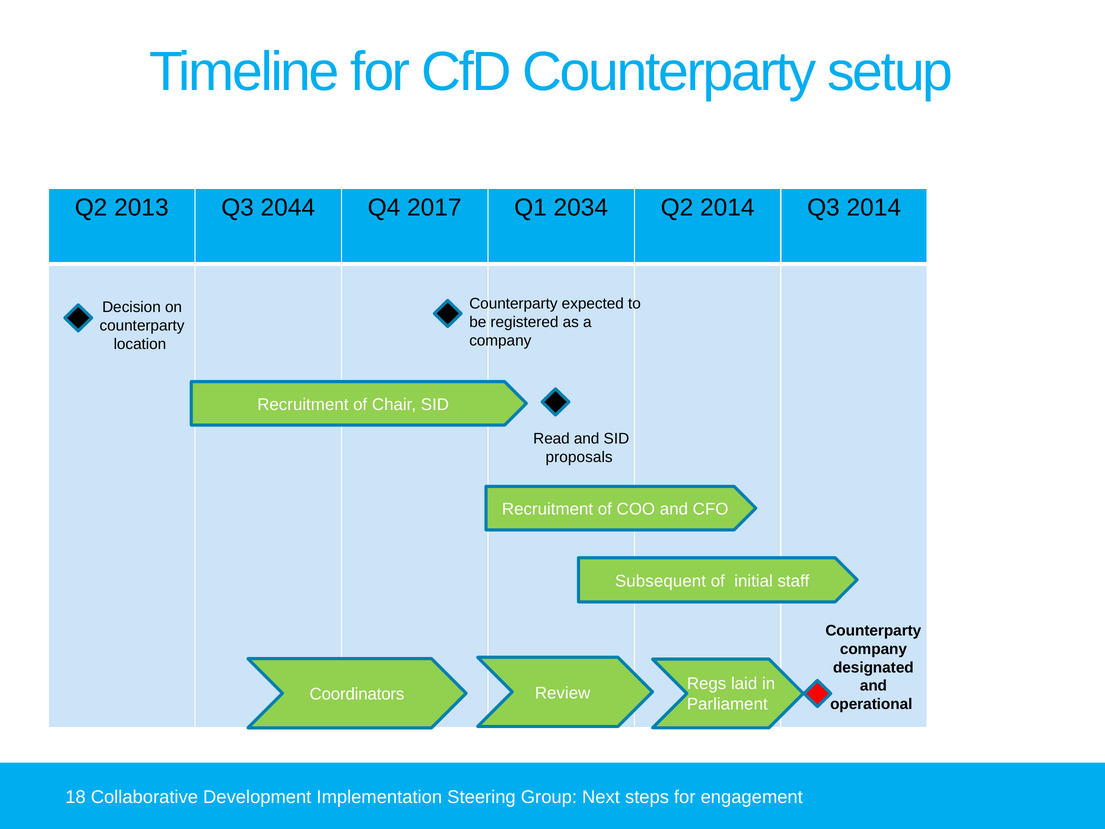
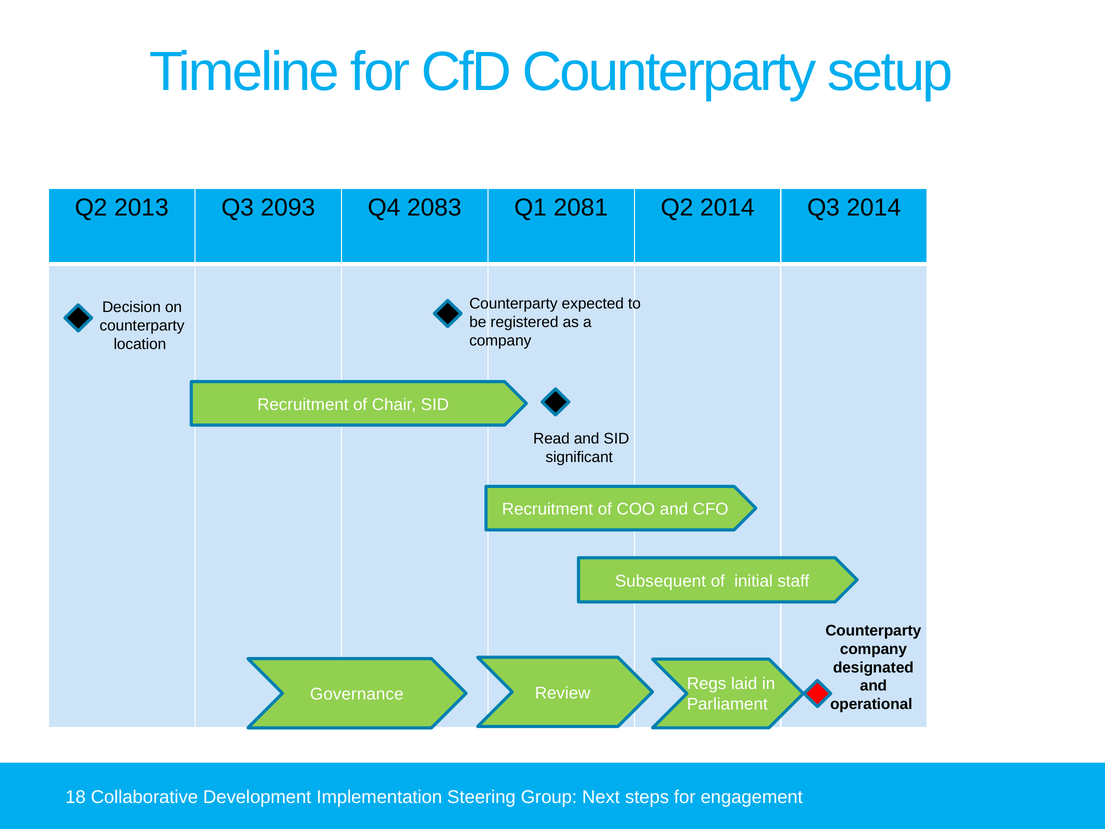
2044: 2044 -> 2093 (288, 208)
2017: 2017 -> 2083 (434, 208)
2034: 2034 -> 2081 (581, 208)
proposals: proposals -> significant (579, 457)
Coordinators: Coordinators -> Governance (357, 694)
